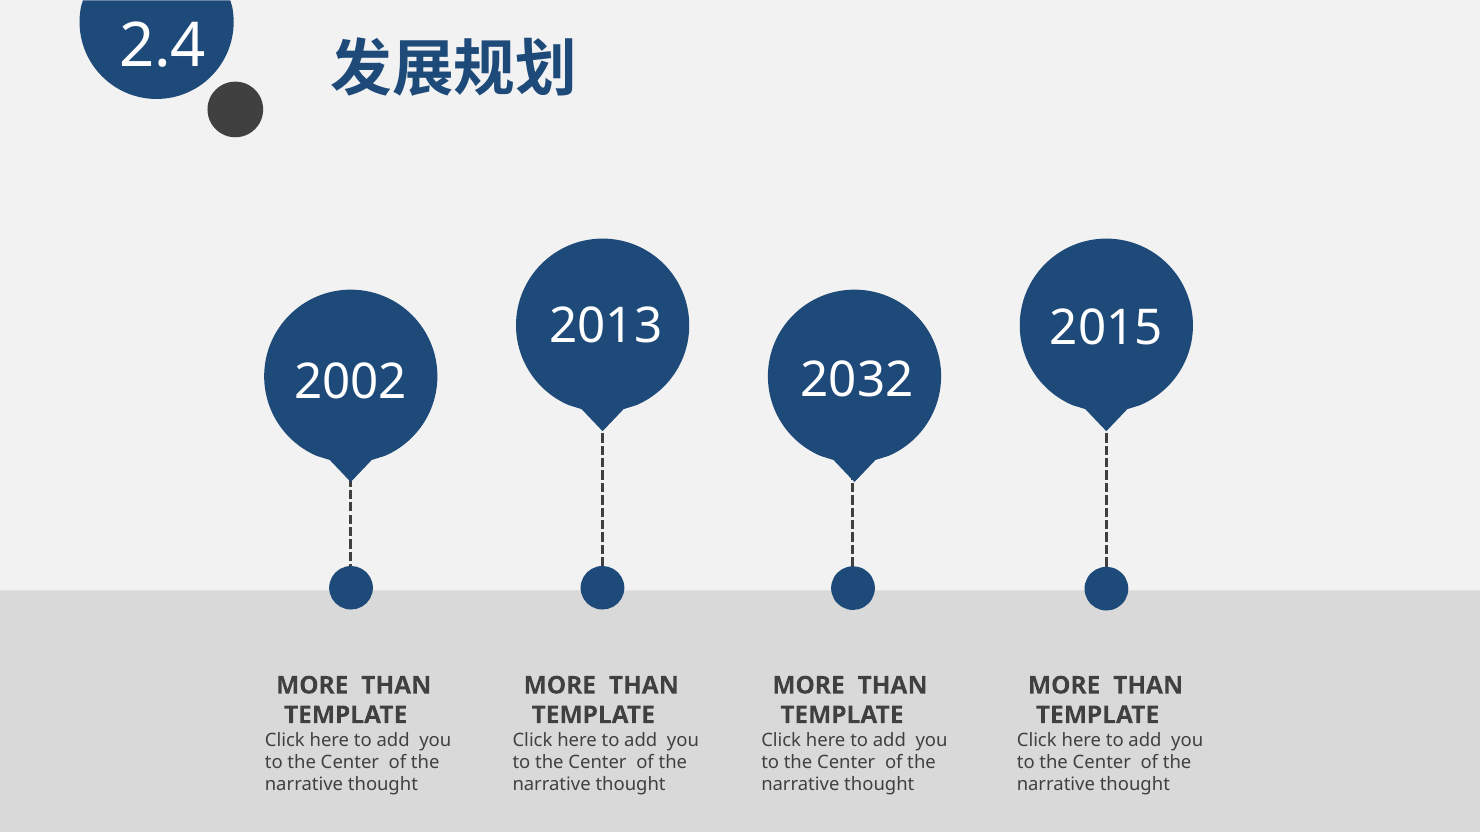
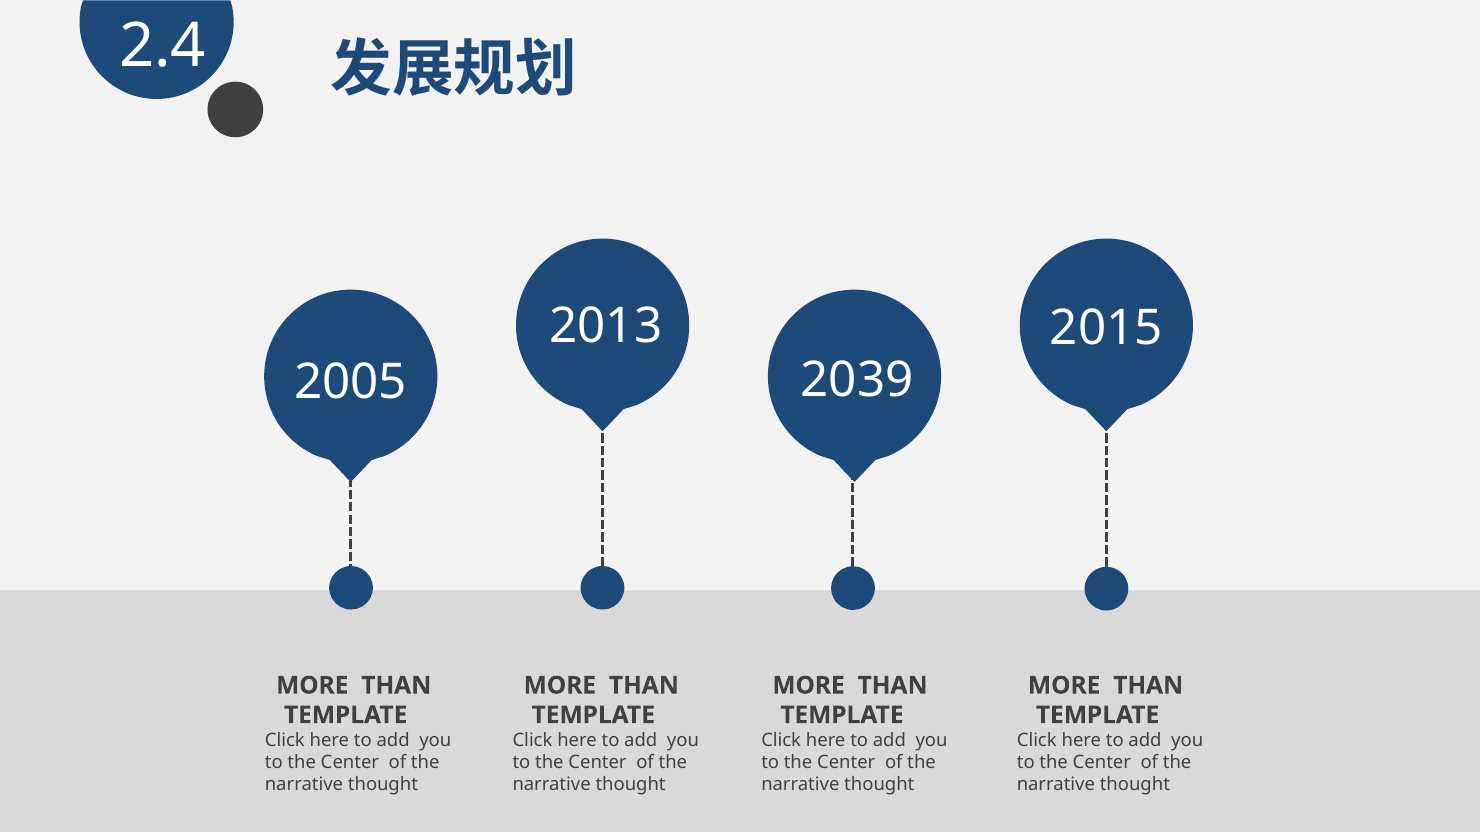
2032: 2032 -> 2039 (857, 380)
2002: 2002 -> 2005 (351, 382)
